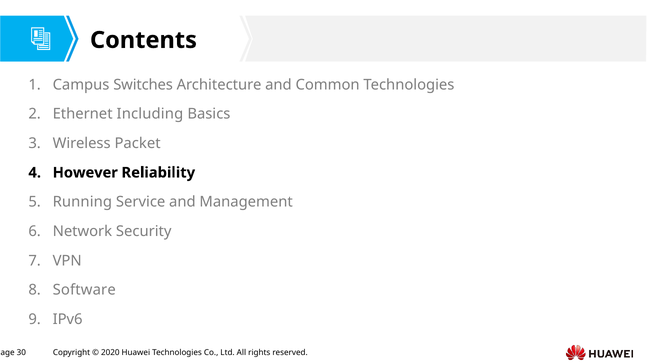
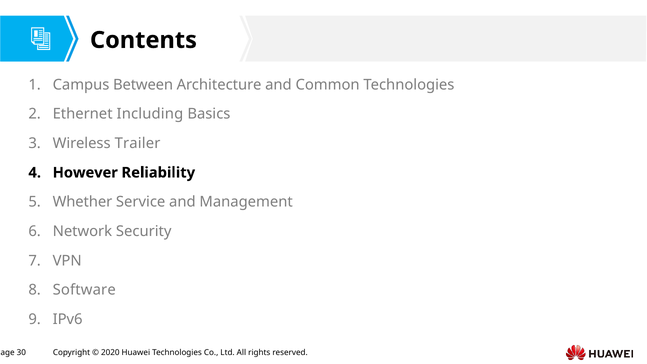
Switches: Switches -> Between (143, 85)
Packet: Packet -> Trailer (138, 143)
Running: Running -> Whether (82, 202)
